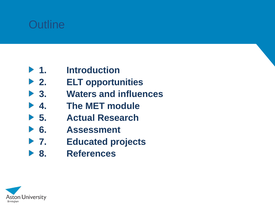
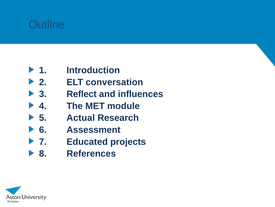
opportunities: opportunities -> conversation (114, 82)
Waters: Waters -> Reflect (82, 94)
